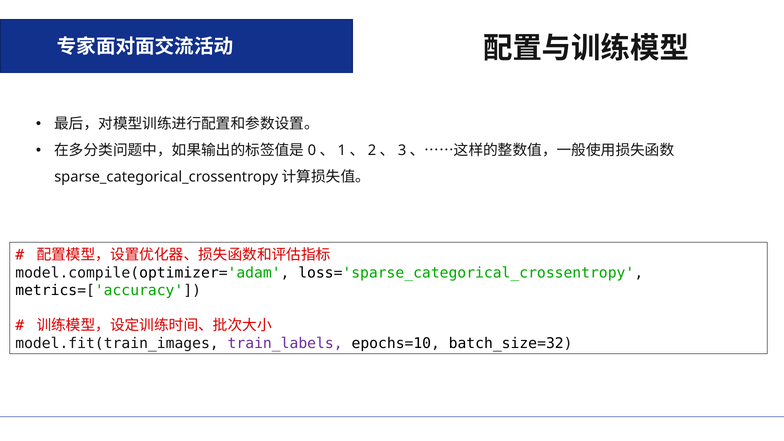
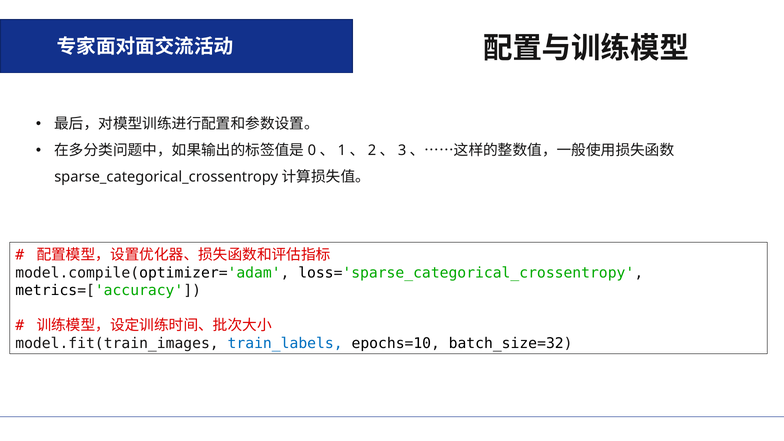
train_labels colour: purple -> blue (285, 343)
